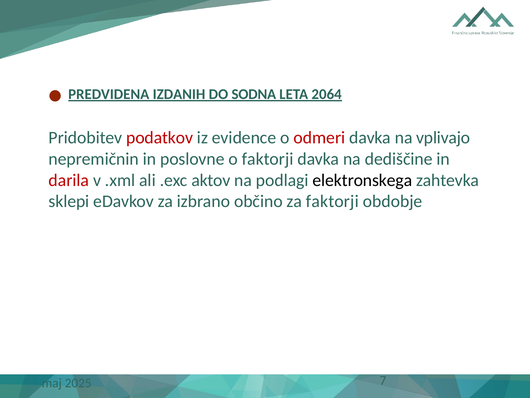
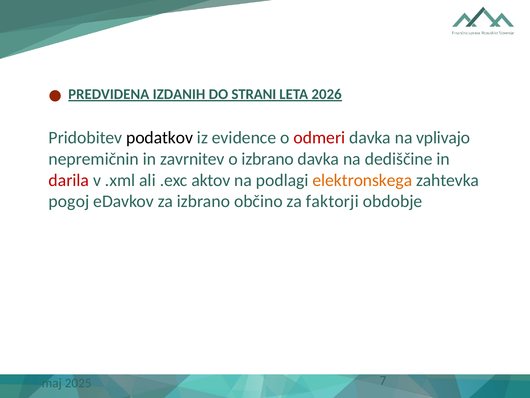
SODNA: SODNA -> STRANI (254, 94)
2064: 2064 -> 2026 (327, 94)
podatkov colour: red -> black (160, 138)
poslovne: poslovne -> zavrnitev (192, 159)
o faktorji: faktorji -> izbrano (268, 159)
elektronskega colour: black -> orange (362, 180)
sklepi: sklepi -> pogoj (69, 201)
